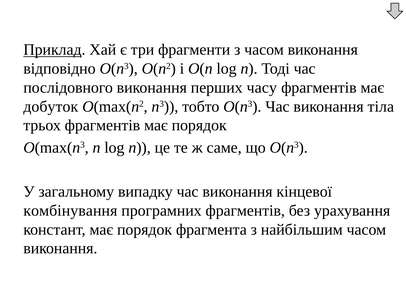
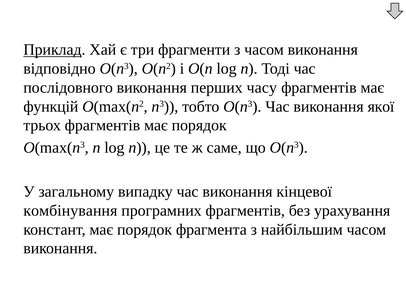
добуток: добуток -> функцій (51, 107)
тіла: тіла -> якої (381, 107)
